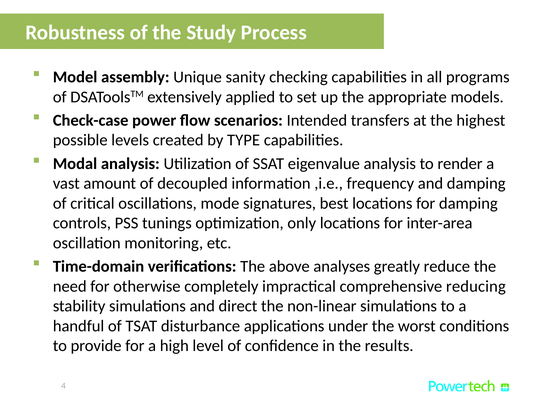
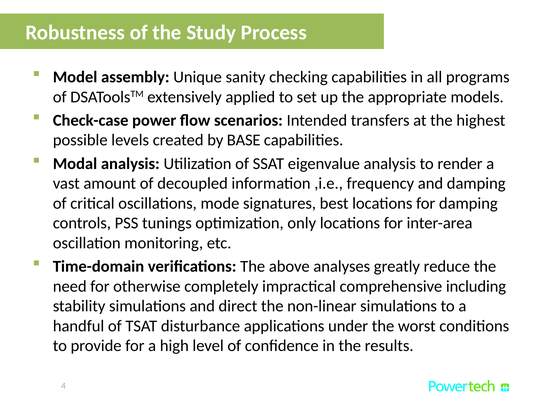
TYPE: TYPE -> BASE (244, 140)
reducing: reducing -> including (476, 287)
